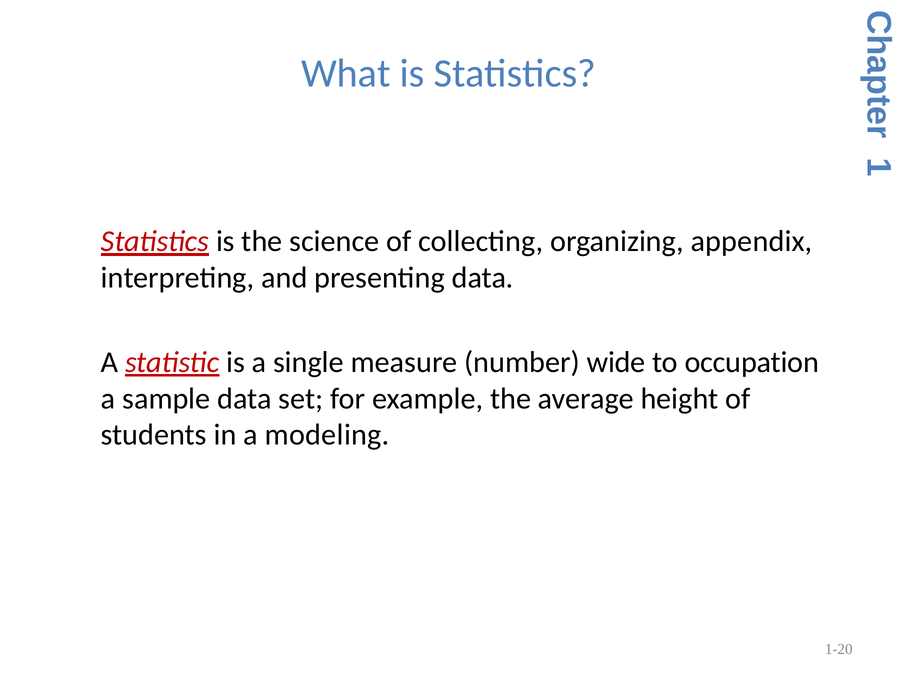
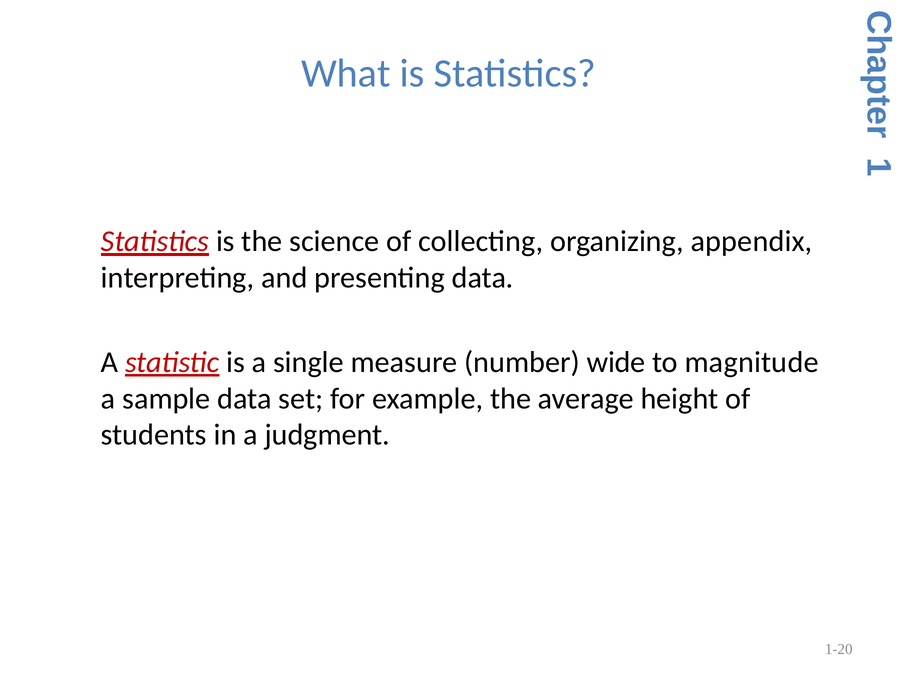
occupation: occupation -> magnitude (752, 362)
modeling: modeling -> judgment (327, 435)
